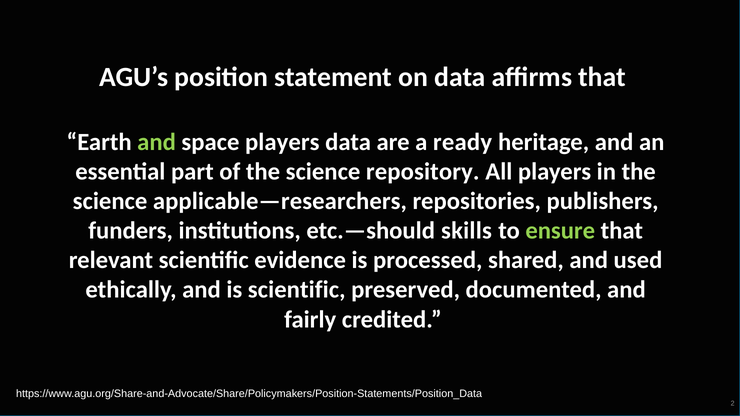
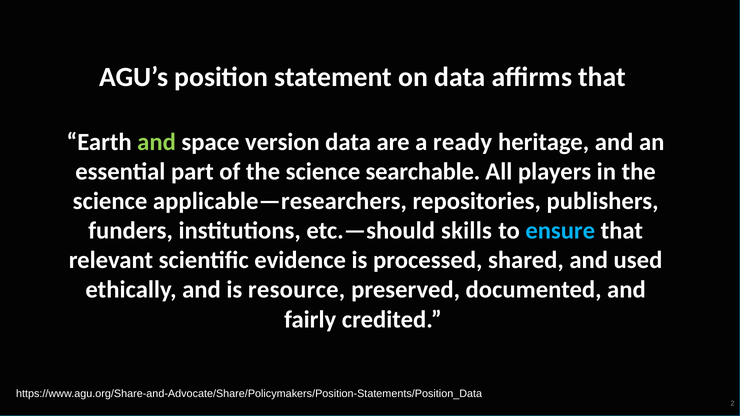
space players: players -> version (282, 142)
repository: repository -> searchable (423, 172)
ensure colour: light green -> light blue (560, 231)
is scientific: scientific -> resource (297, 290)
